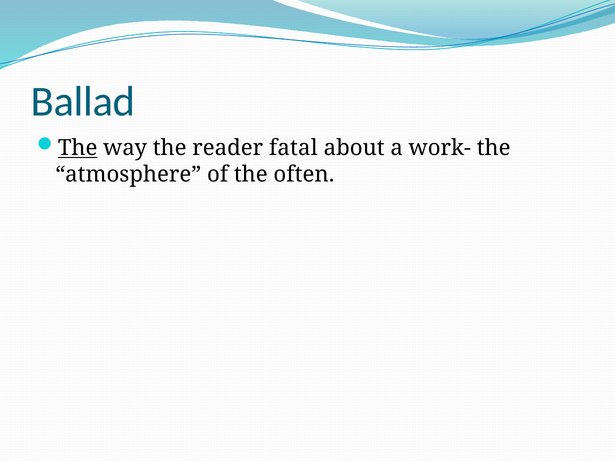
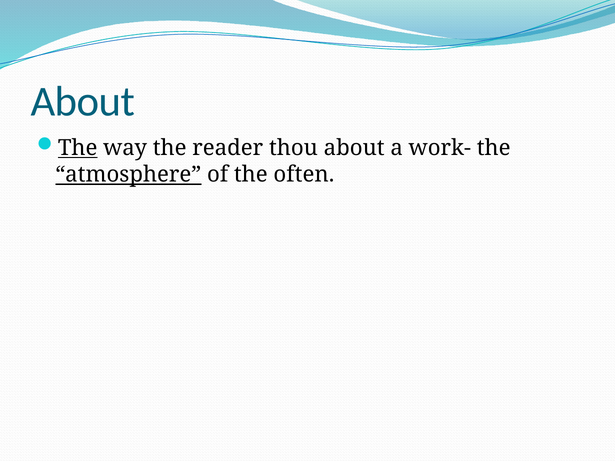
Ballad: Ballad -> About (83, 102)
fatal: fatal -> thou (293, 148)
atmosphere underline: none -> present (128, 175)
